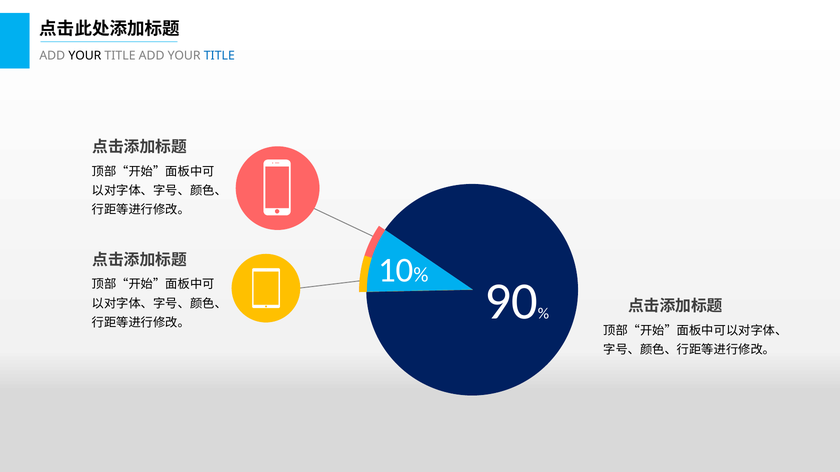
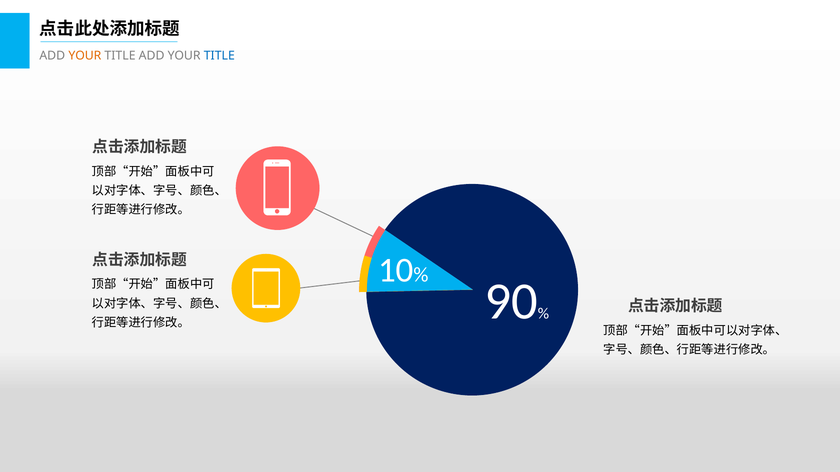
YOUR colour: black -> orange (85, 56)
